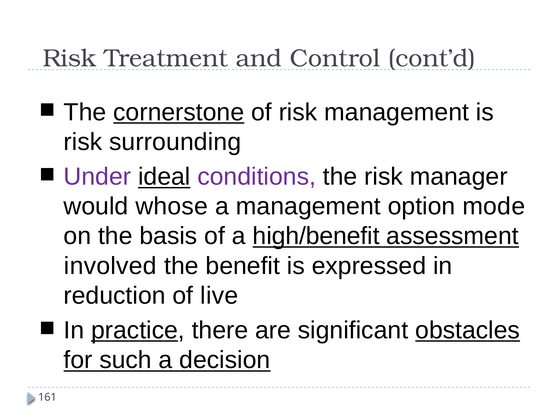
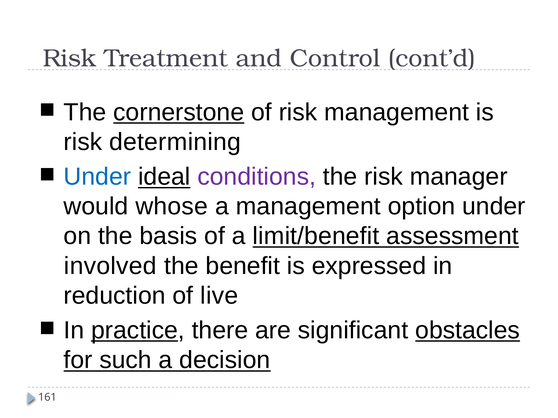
surrounding: surrounding -> determining (175, 142)
Under colour: purple -> blue (97, 177)
option mode: mode -> under (494, 207)
high/benefit: high/benefit -> limit/benefit (316, 236)
